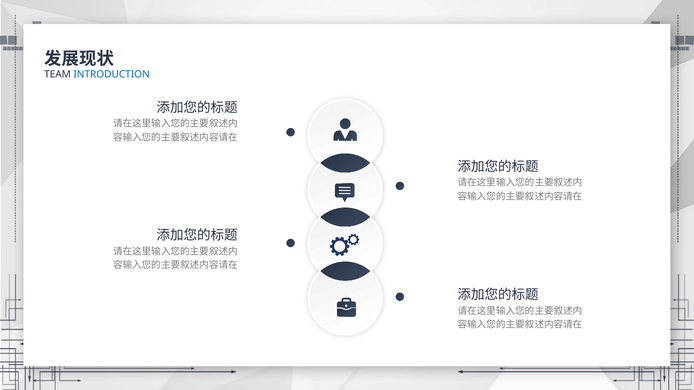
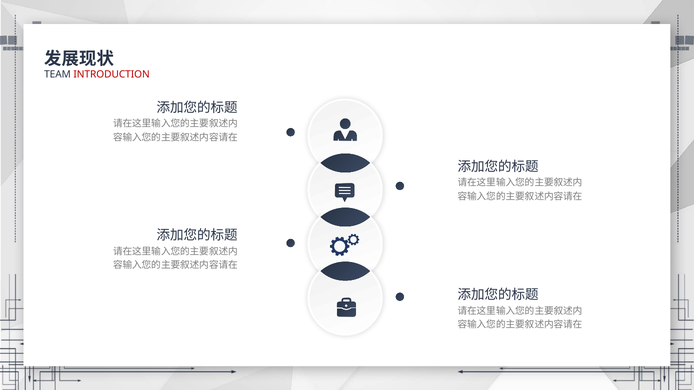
INTRODUCTION colour: blue -> red (112, 74)
